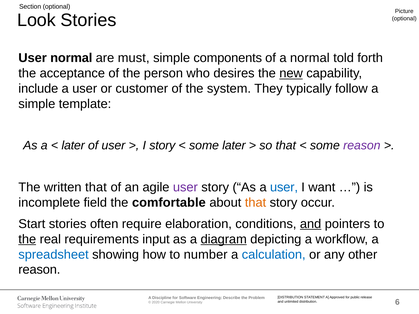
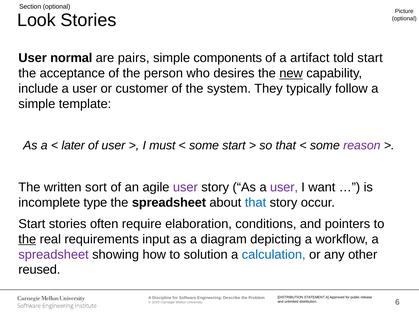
must: must -> pairs (134, 58)
a normal: normal -> artifact (310, 58)
told forth: forth -> start (370, 58)
I story: story -> must (162, 145)
some later: later -> start (234, 145)
written that: that -> sort (96, 187)
user colour: blue -> purple (284, 187)
field: field -> type (95, 203)
the comfortable: comfortable -> spreadsheet (169, 203)
that colour: orange -> blue (256, 203)
and underline: present -> none (311, 224)
diagram underline: present -> none (224, 239)
spreadsheet colour: blue -> purple (54, 255)
number: number -> solution (206, 255)
reason: reason -> reused (39, 270)
